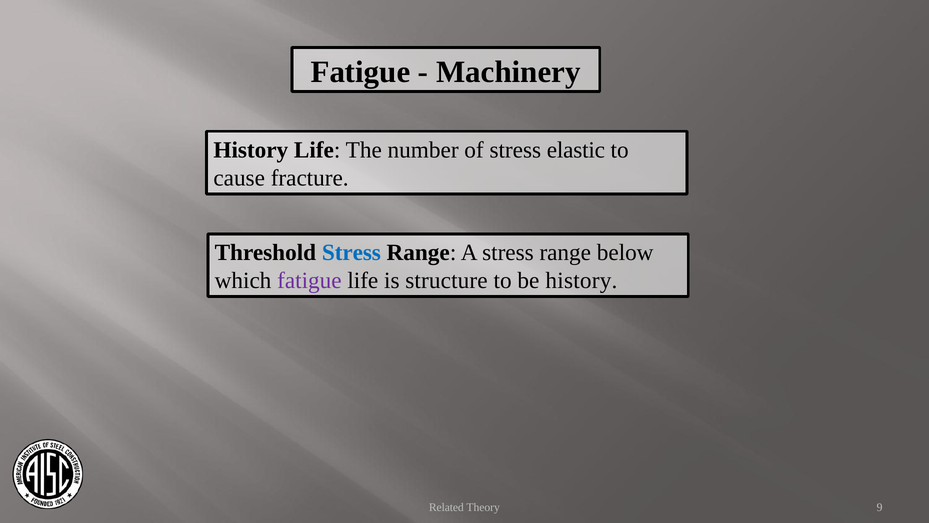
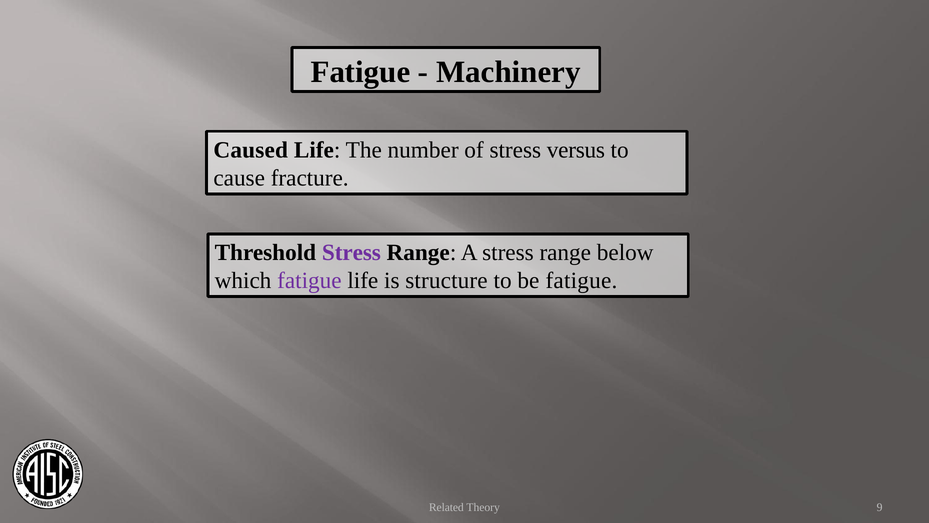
History: History -> Caused (251, 150)
elastic: elastic -> versus (576, 150)
Stress colour: blue -> purple (351, 253)
be history: history -> fatigue (581, 280)
